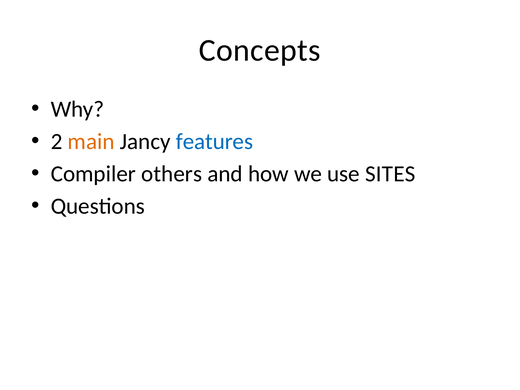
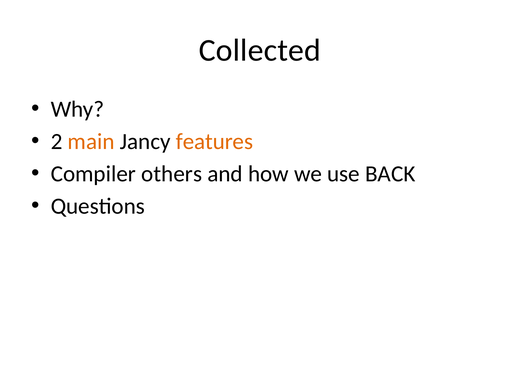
Concepts: Concepts -> Collected (260, 50)
features colour: blue -> orange (214, 141)
SITES: SITES -> BACK (390, 174)
